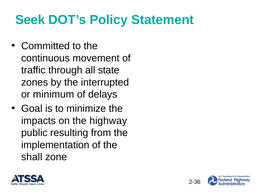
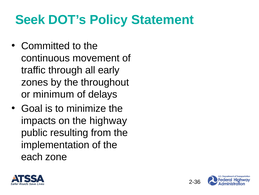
state: state -> early (109, 70)
interrupted: interrupted -> throughout (105, 82)
shall: shall -> each (32, 156)
